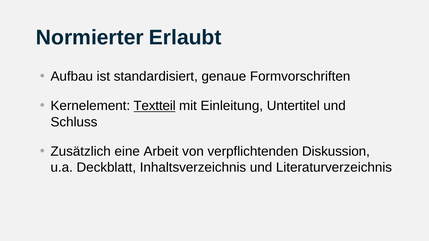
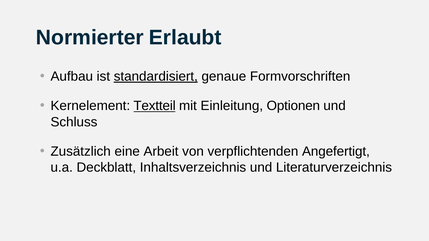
standardisiert underline: none -> present (156, 77)
Untertitel: Untertitel -> Optionen (293, 106)
Diskussion: Diskussion -> Angefertigt (336, 152)
